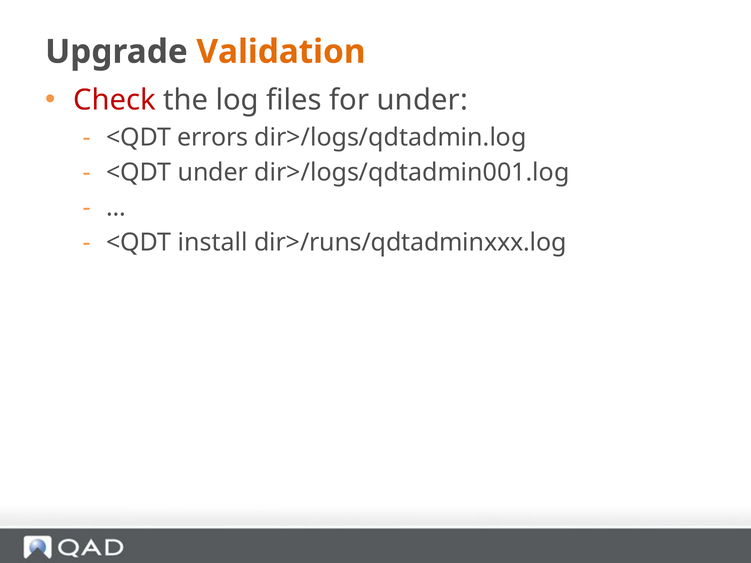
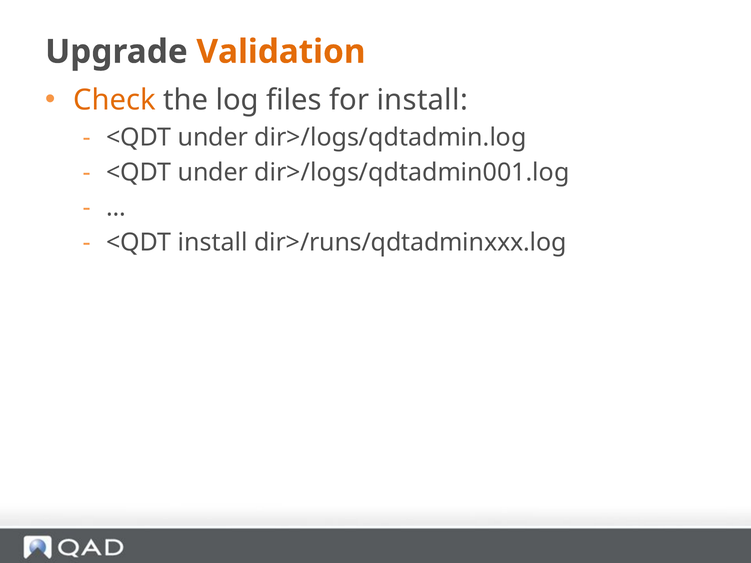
Check colour: red -> orange (114, 100)
for under: under -> install (422, 100)
errors: errors -> under (213, 138)
